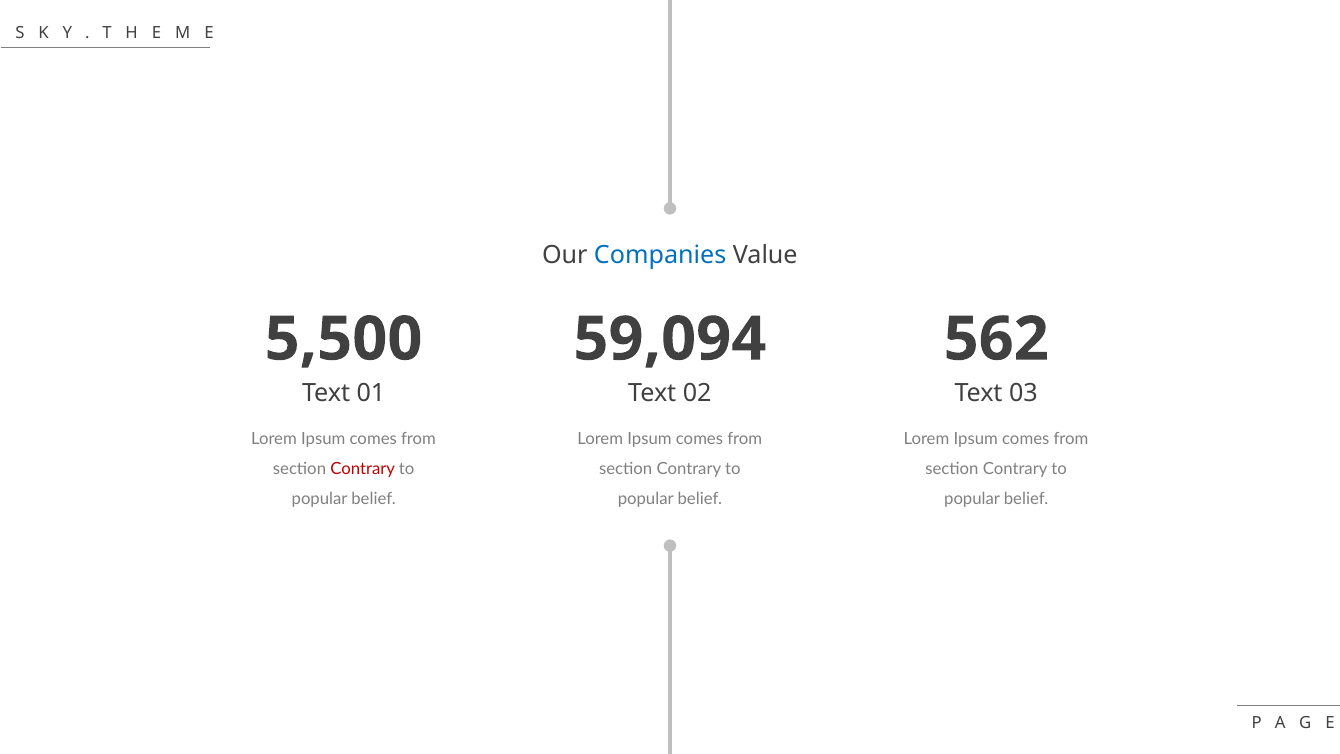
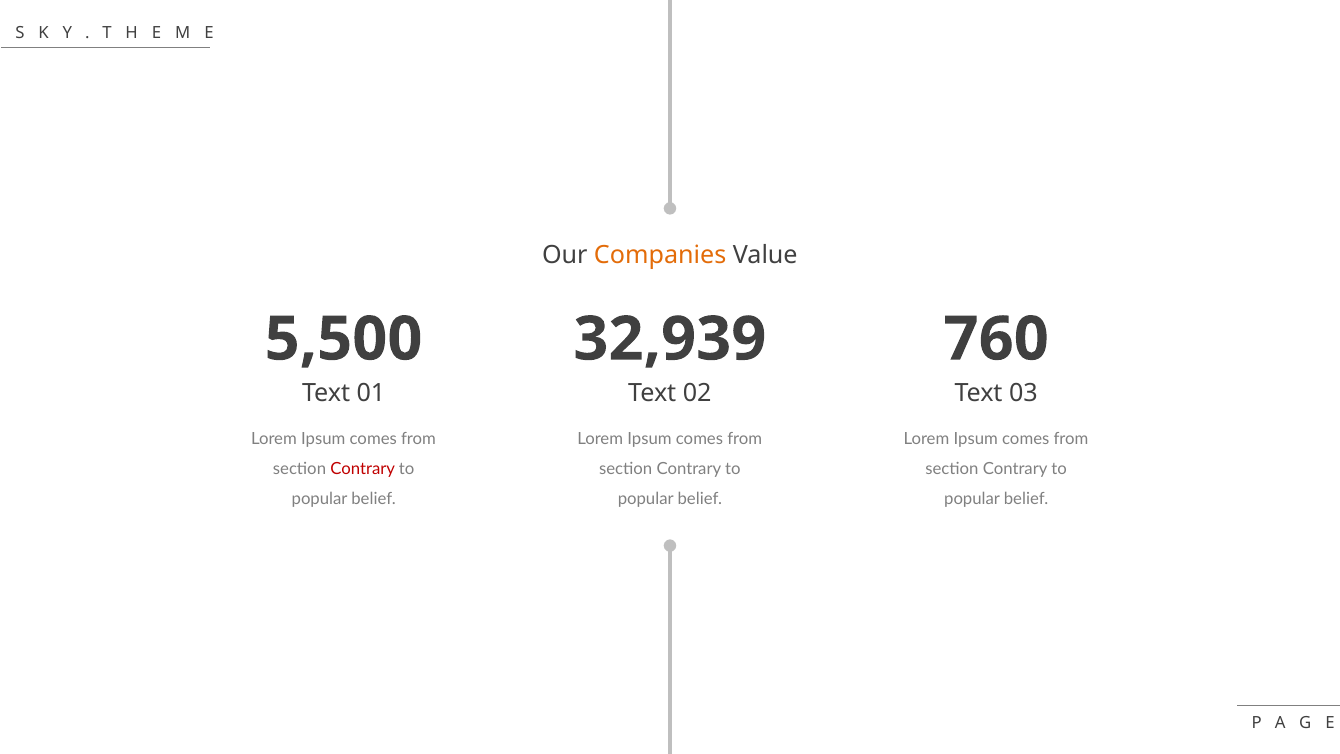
Companies colour: blue -> orange (660, 255)
59,094: 59,094 -> 32,939 (670, 339)
562: 562 -> 760 (996, 339)
